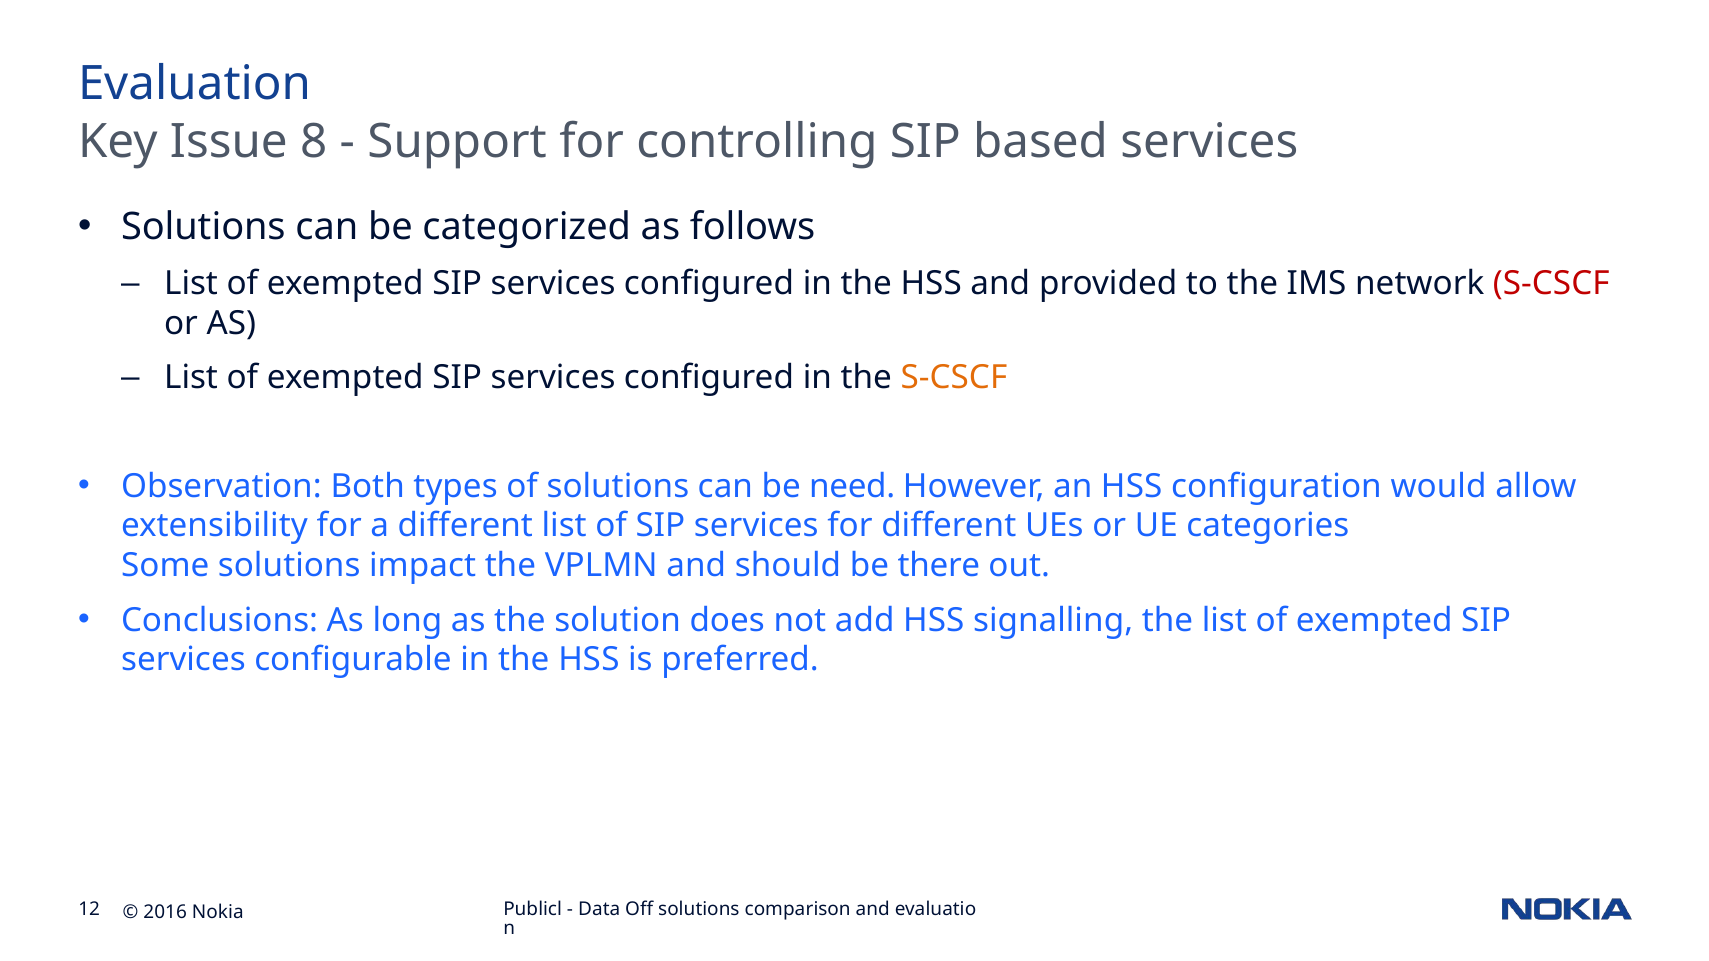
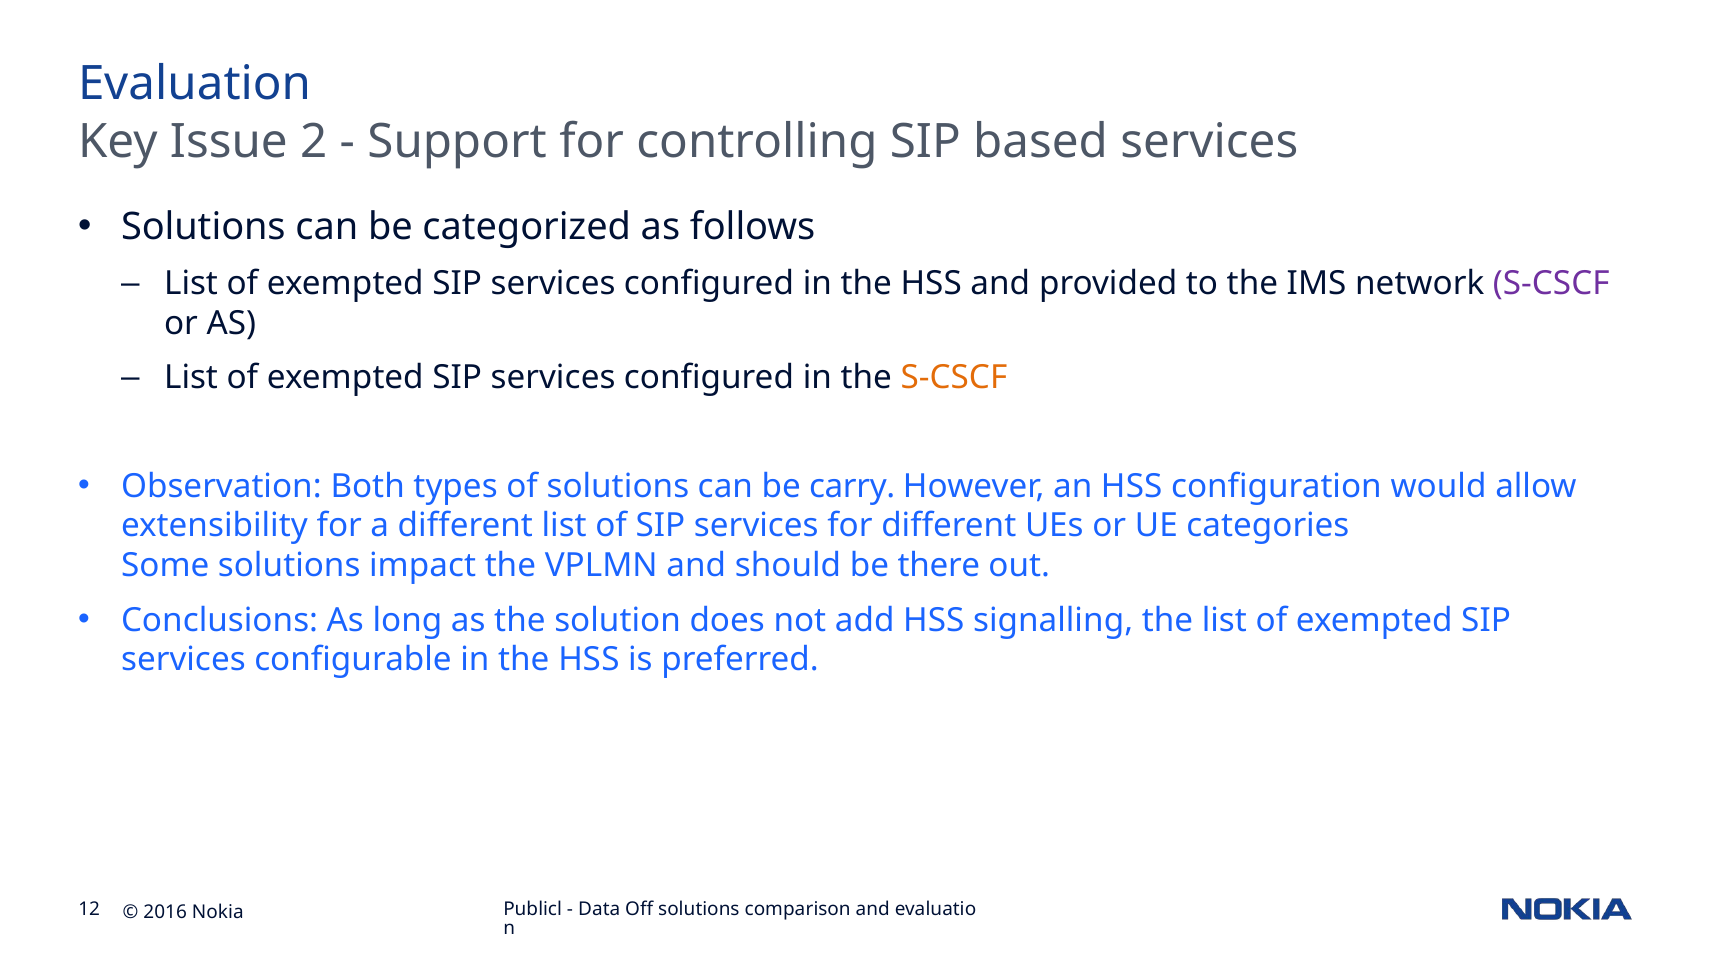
8: 8 -> 2 (314, 142)
S-CSCF colour: red -> purple (1551, 284)
need: need -> carry (852, 486)
